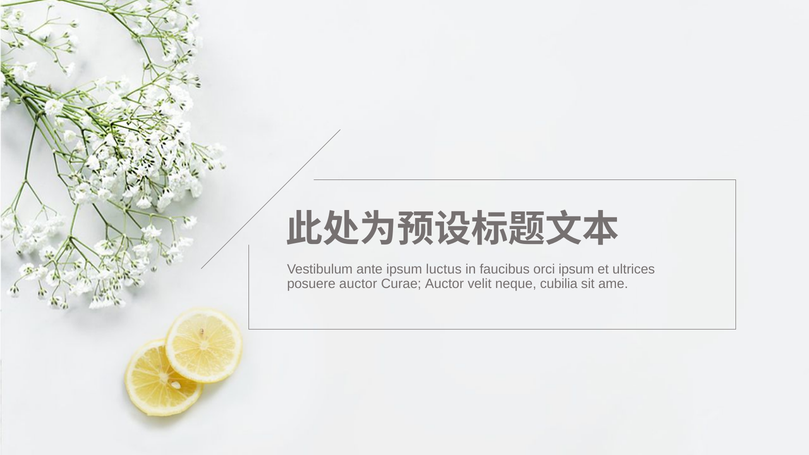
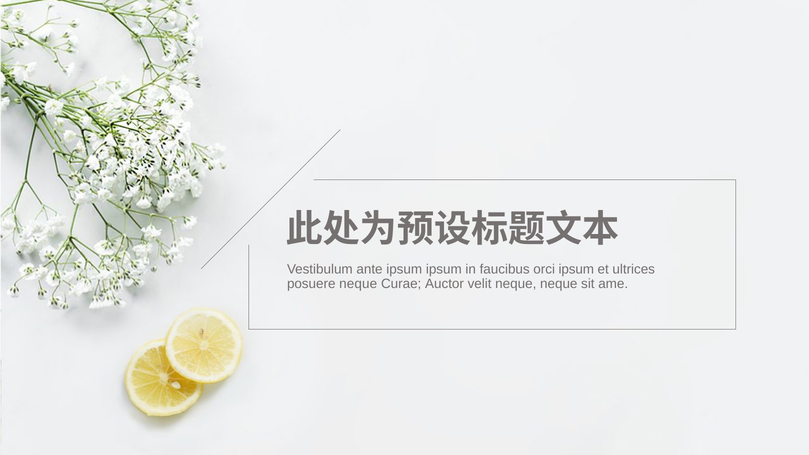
ipsum luctus: luctus -> ipsum (444, 269)
posuere auctor: auctor -> neque (358, 284)
neque cubilia: cubilia -> neque (559, 284)
